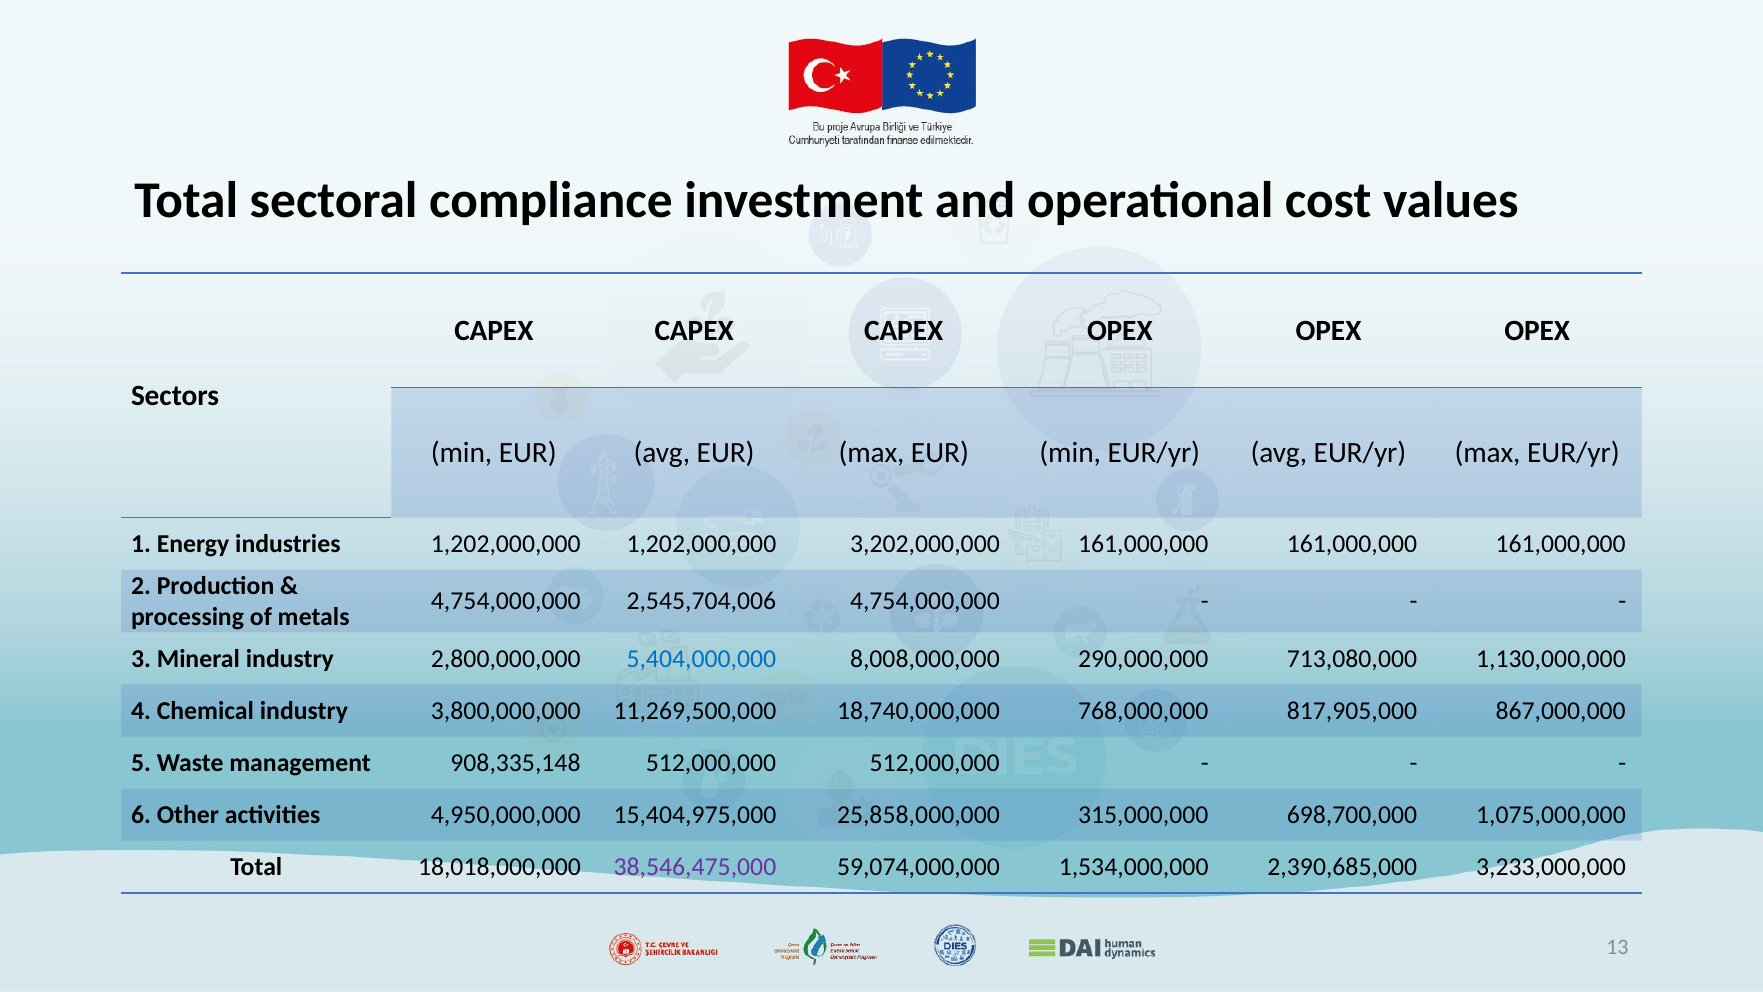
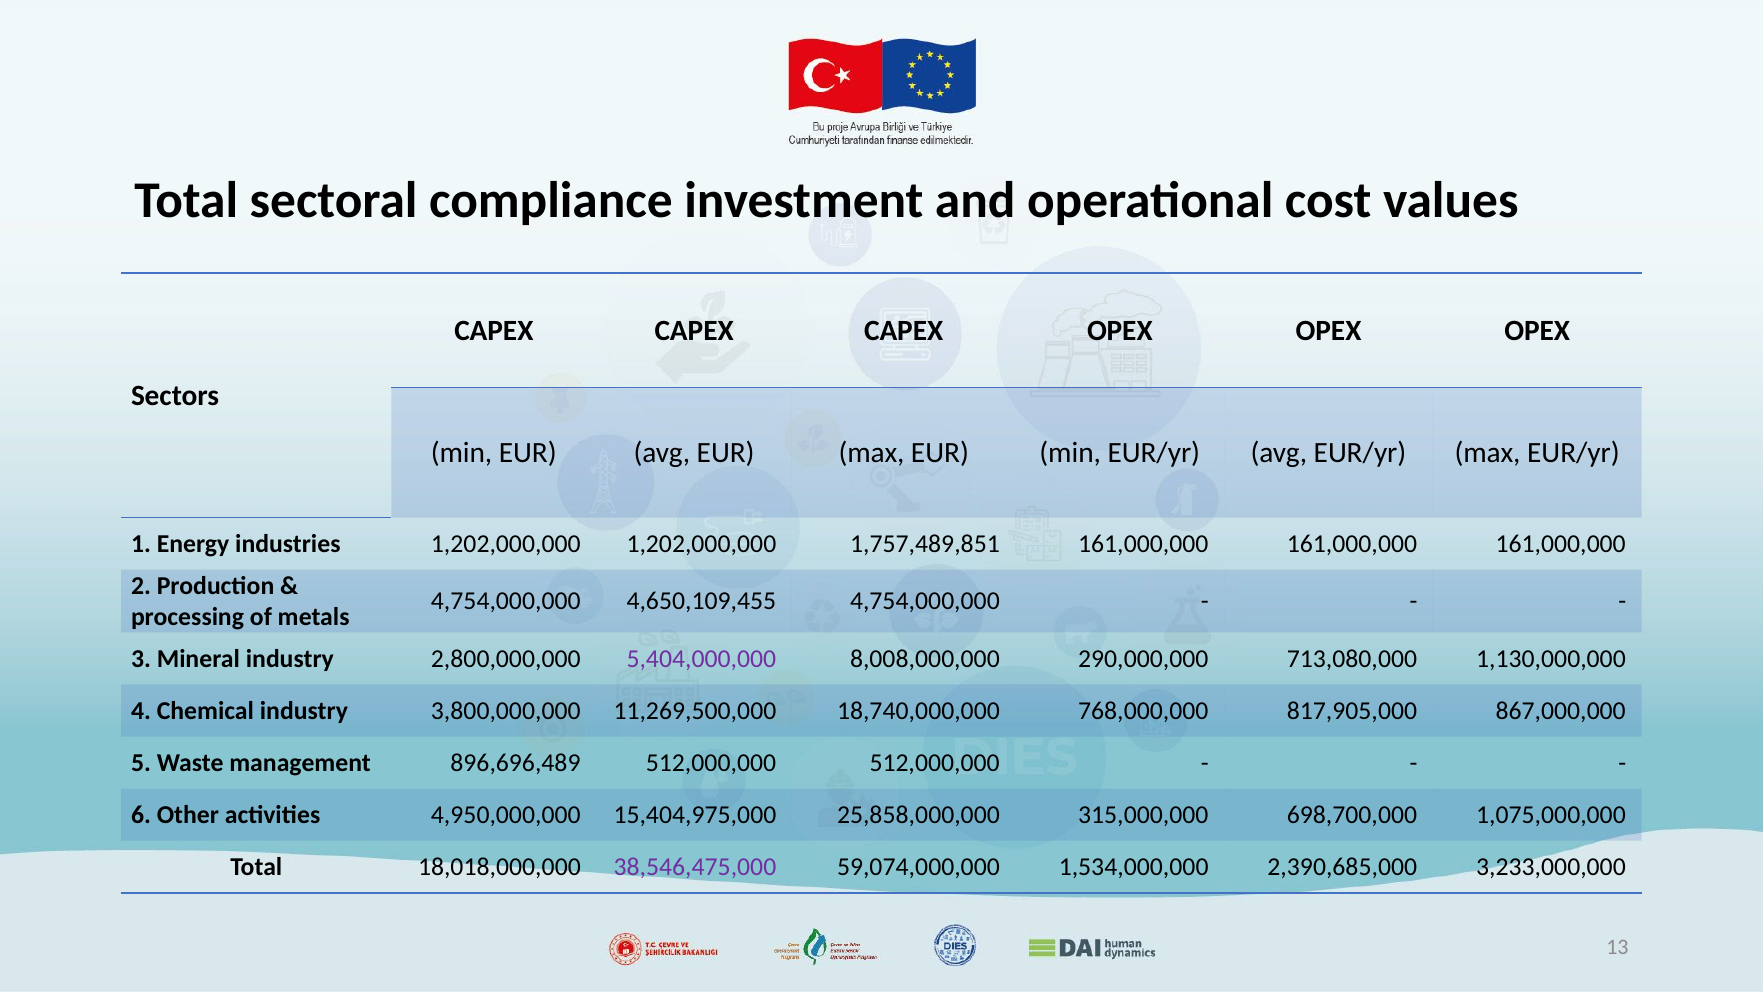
3,202,000,000: 3,202,000,000 -> 1,757,489,851 (925, 544)
2,545,704,006: 2,545,704,006 -> 4,650,109,455 (701, 601)
5,404,000,000 colour: blue -> purple (701, 659)
908,335,148: 908,335,148 -> 896,696,489 (515, 763)
